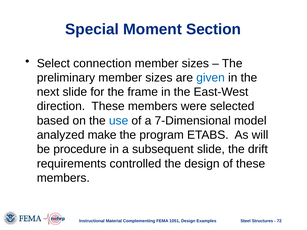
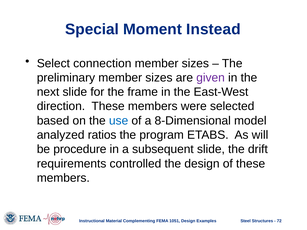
Section: Section -> Instead (213, 29)
given colour: blue -> purple (211, 78)
7-Dimensional: 7-Dimensional -> 8-Dimensional (193, 121)
make: make -> ratios (102, 135)
